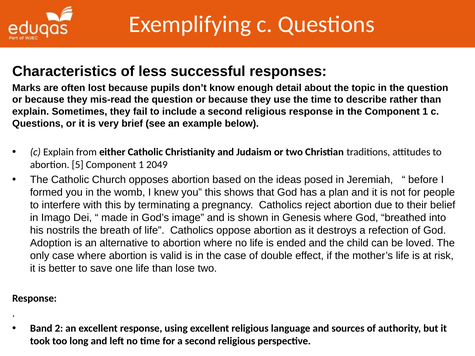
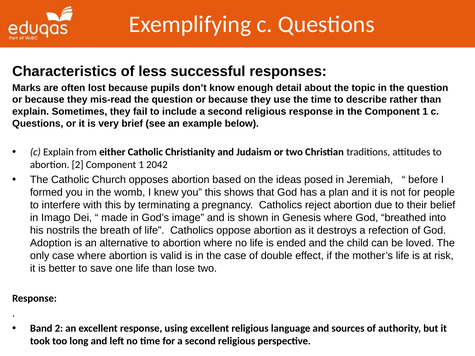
abortion 5: 5 -> 2 (78, 165)
2049: 2049 -> 2042 (157, 165)
